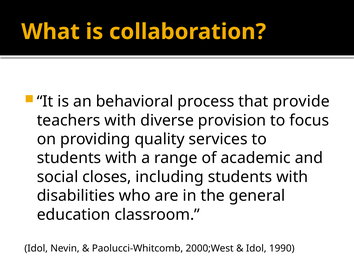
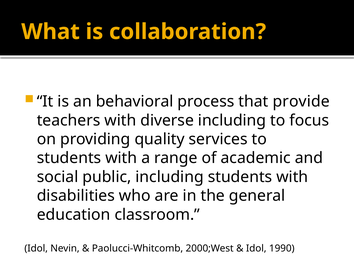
diverse provision: provision -> including (232, 121)
closes: closes -> public (107, 177)
